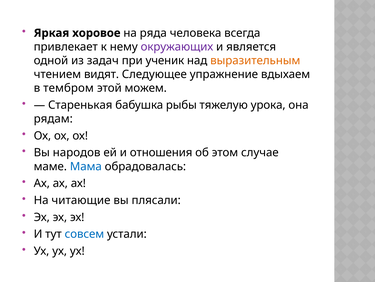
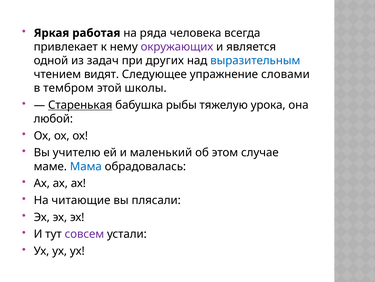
хоровое: хоровое -> работая (96, 33)
ученик: ученик -> других (165, 60)
выразительным colour: orange -> blue (255, 60)
вдыхаем: вдыхаем -> словами (285, 74)
можем: можем -> школы (146, 88)
Старенькая underline: none -> present (80, 105)
рядам: рядам -> любой (53, 119)
народов: народов -> учителю (77, 152)
отношения: отношения -> маленький (161, 152)
совсем colour: blue -> purple (84, 234)
